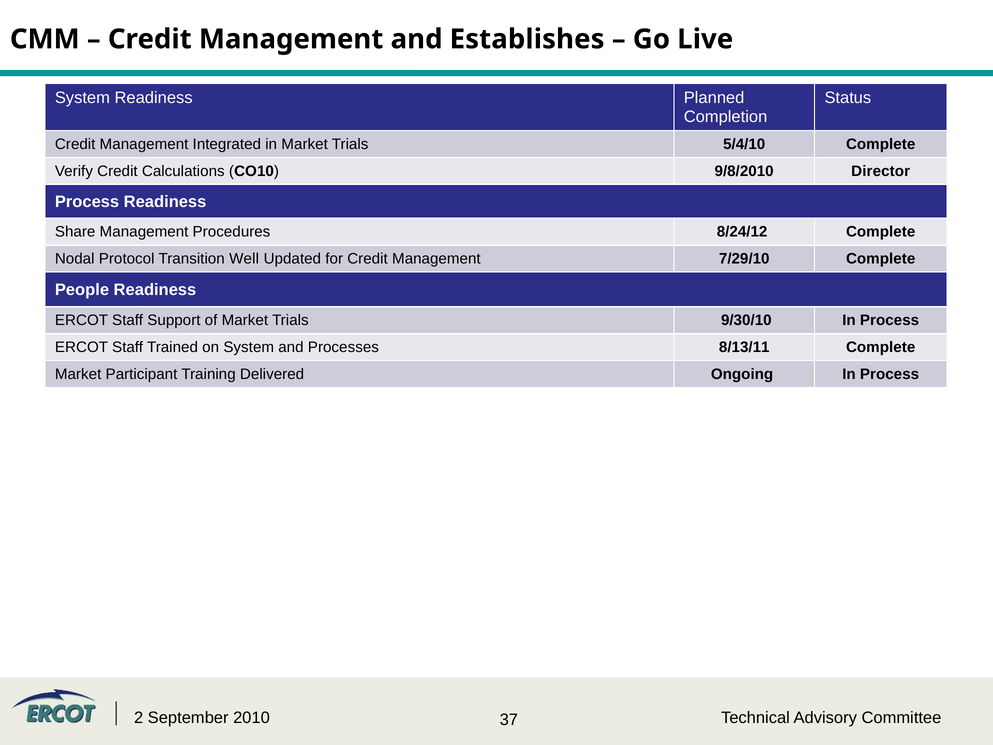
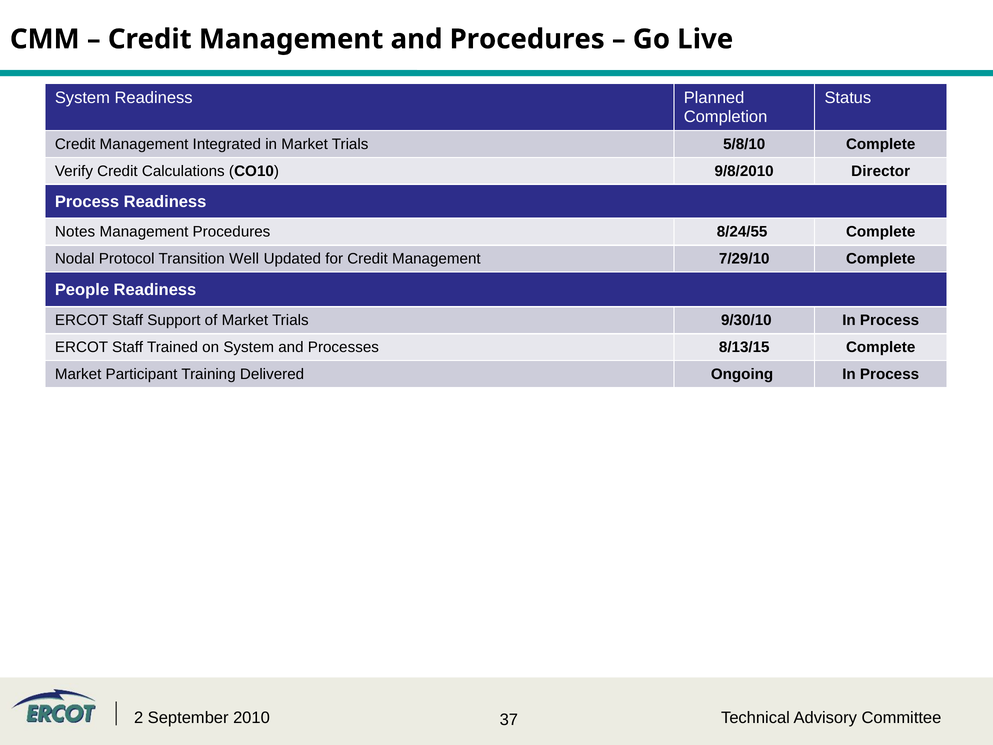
and Establishes: Establishes -> Procedures (527, 39)
5/4/10: 5/4/10 -> 5/8/10 (744, 144)
Share: Share -> Notes (75, 232)
8/24/12: 8/24/12 -> 8/24/55 (742, 232)
8/13/11: 8/13/11 -> 8/13/15 (744, 347)
